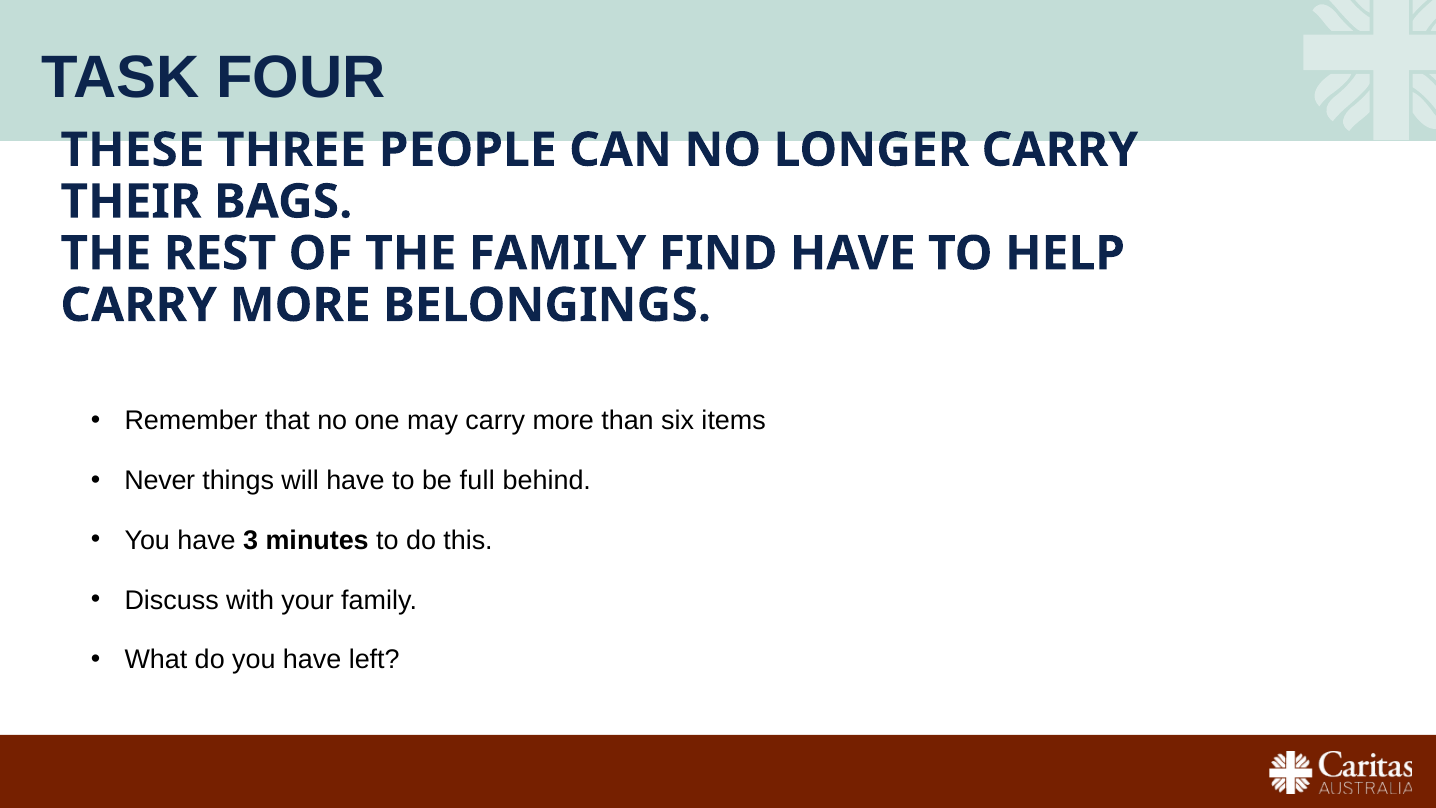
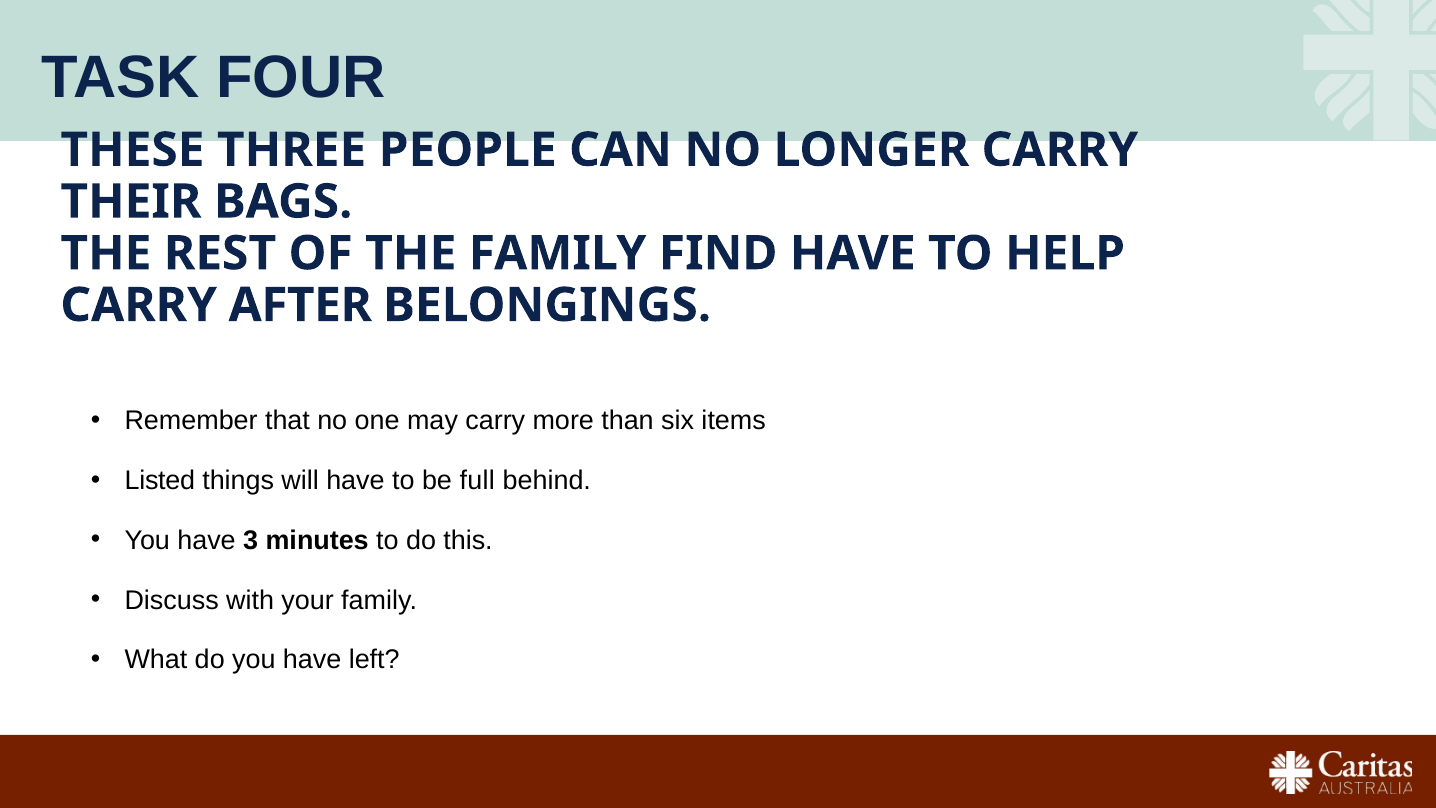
MORE: MORE -> AFTER (300, 305)
Never: Never -> Listed (160, 481)
